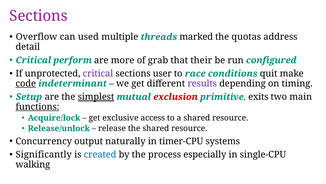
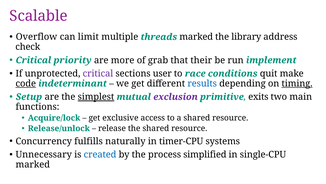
Sections: Sections -> Scalable (39, 16)
used: used -> limit (88, 37)
quotas: quotas -> library (246, 37)
detail: detail -> check (28, 47)
perform: perform -> priority (73, 60)
configured: configured -> implement (271, 60)
results colour: purple -> blue (202, 83)
timing underline: none -> present (297, 83)
exclusion colour: red -> purple (176, 97)
functions underline: present -> none (37, 106)
output: output -> fulfills (89, 141)
Significantly: Significantly -> Unnecessary (44, 154)
especially: especially -> simplified (205, 154)
walking: walking -> marked (33, 164)
